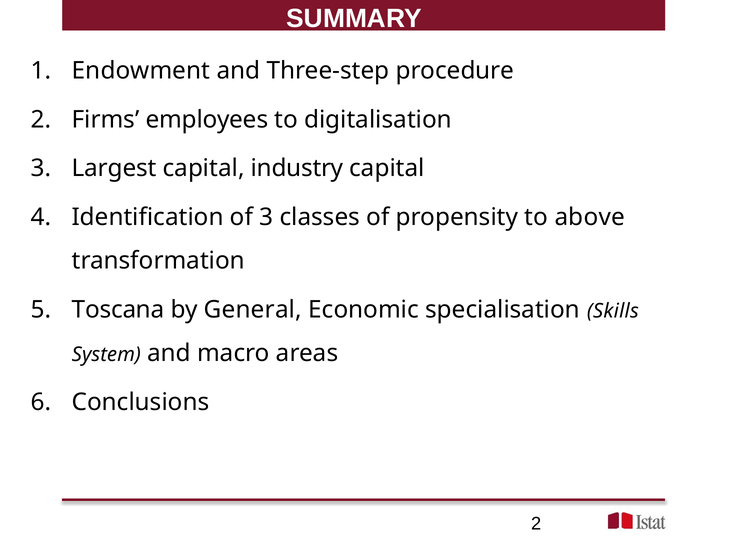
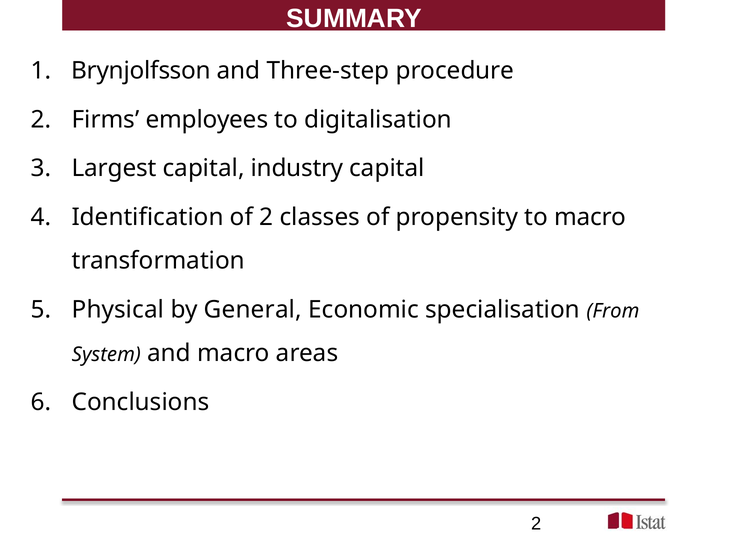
Endowment: Endowment -> Brynjolfsson (141, 71)
of 3: 3 -> 2 (266, 217)
to above: above -> macro (590, 217)
Toscana: Toscana -> Physical (118, 310)
Skills: Skills -> From (613, 311)
